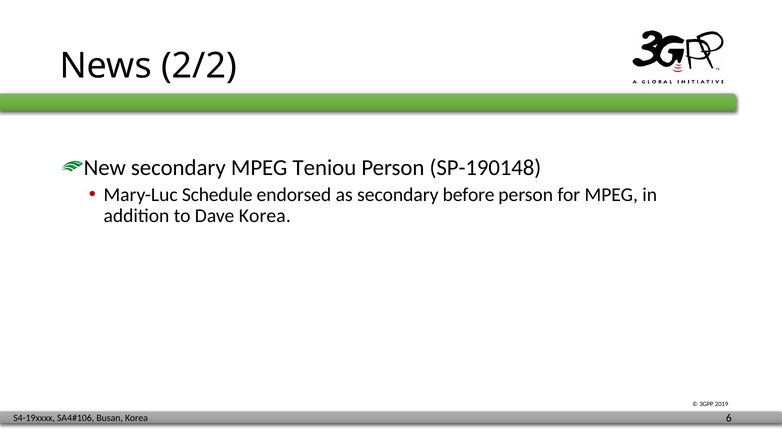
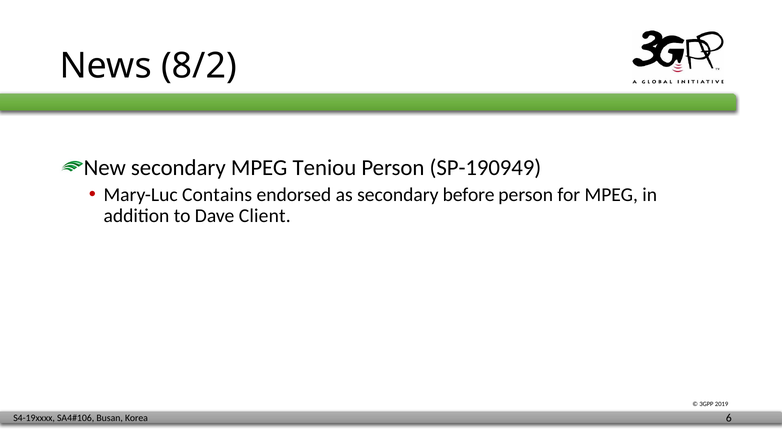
2/2: 2/2 -> 8/2 (199, 66)
SP-190148: SP-190148 -> SP-190949 (485, 168)
Schedule: Schedule -> Contains (217, 195)
Dave Korea: Korea -> Client (265, 216)
